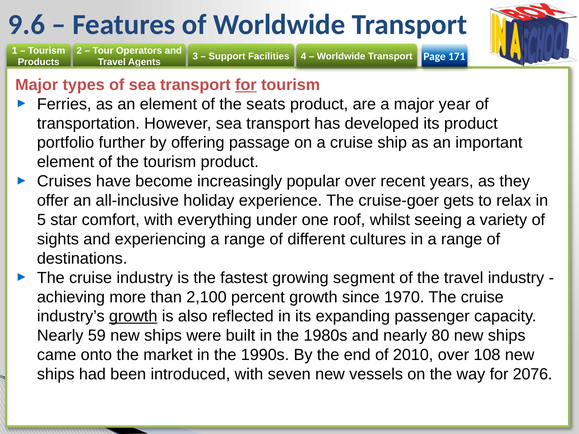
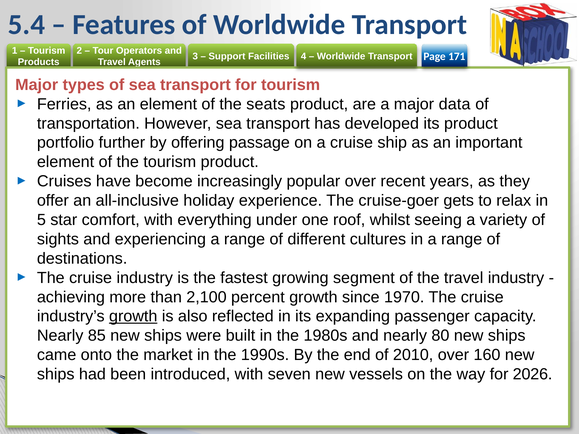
9.6: 9.6 -> 5.4 (26, 25)
for underline: present -> none (246, 85)
year: year -> data (455, 104)
59: 59 -> 85 (97, 336)
108: 108 -> 160 (487, 355)
2076: 2076 -> 2026 (533, 374)
